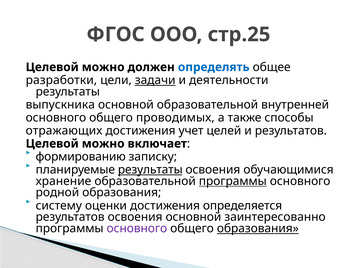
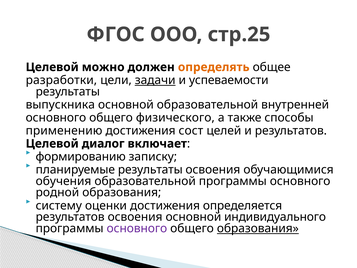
определять colour: blue -> orange (214, 67)
деятельности: деятельности -> успеваемости (229, 80)
проводимых: проводимых -> физического (175, 118)
отражающих: отражающих -> применению (64, 131)
учет: учет -> сост (191, 131)
можно: можно -> диалог (103, 144)
результаты underline: present -> none (150, 170)
хранение: хранение -> обучения (63, 181)
программы underline: present -> none (233, 181)
заинтересованно: заинтересованно -> индивидуального (275, 217)
